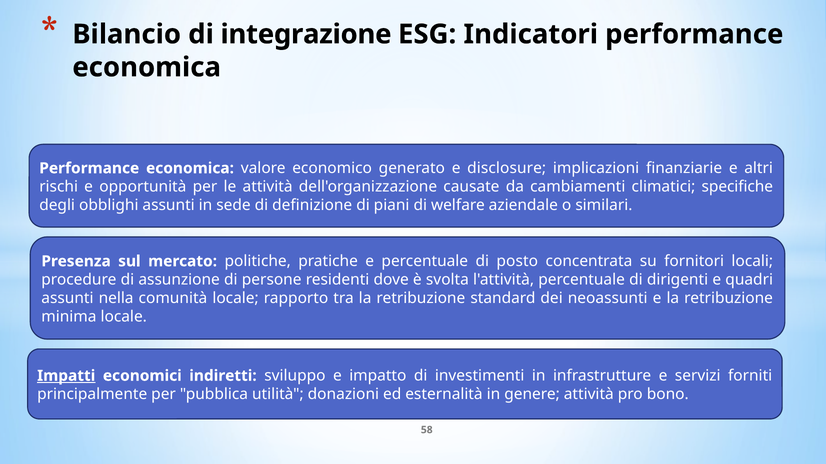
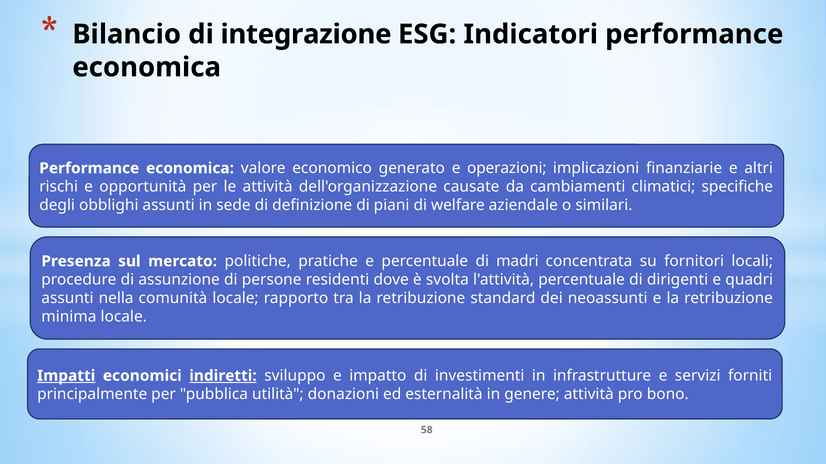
disclosure: disclosure -> operazioni (507, 168)
posto: posto -> madri (517, 262)
indiretti underline: none -> present (223, 376)
